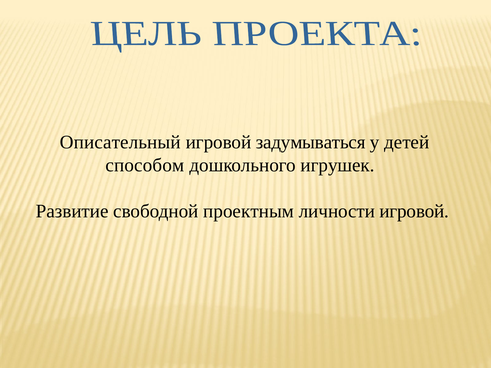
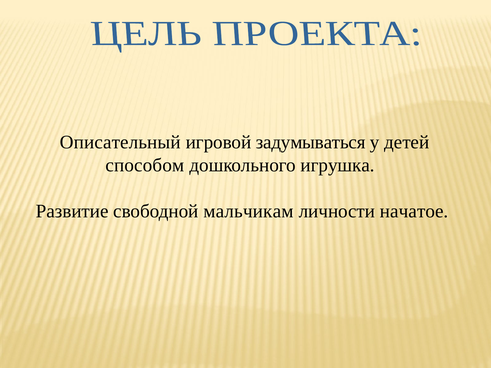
игрушек: игрушек -> игрушка (338, 165)
проектным: проектным -> мальчикам (249, 211)
личности игровой: игровой -> начатое (414, 211)
